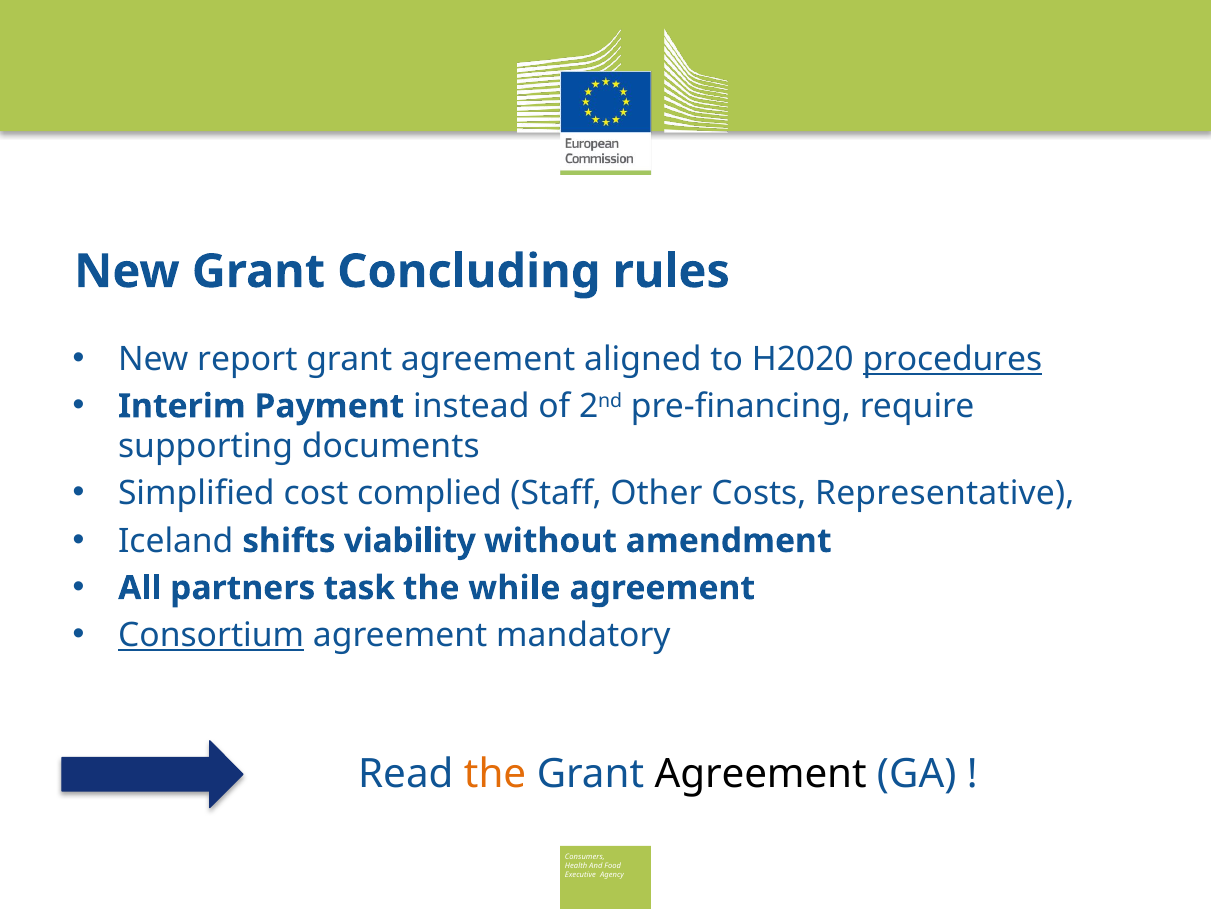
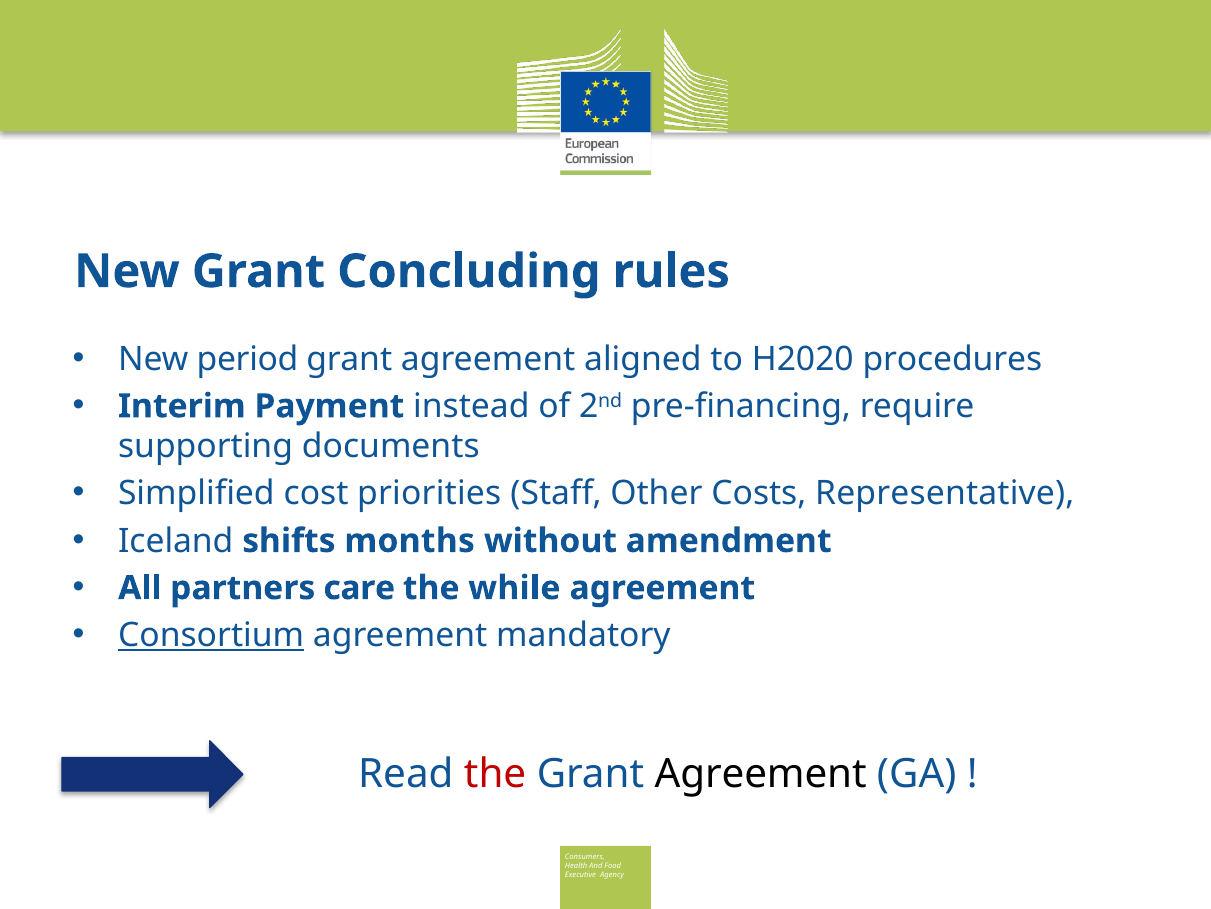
report: report -> period (248, 359)
procedures underline: present -> none (952, 359)
complied: complied -> priorities (429, 493)
viability: viability -> months (410, 540)
task: task -> care (359, 588)
the colour: orange -> red (495, 773)
